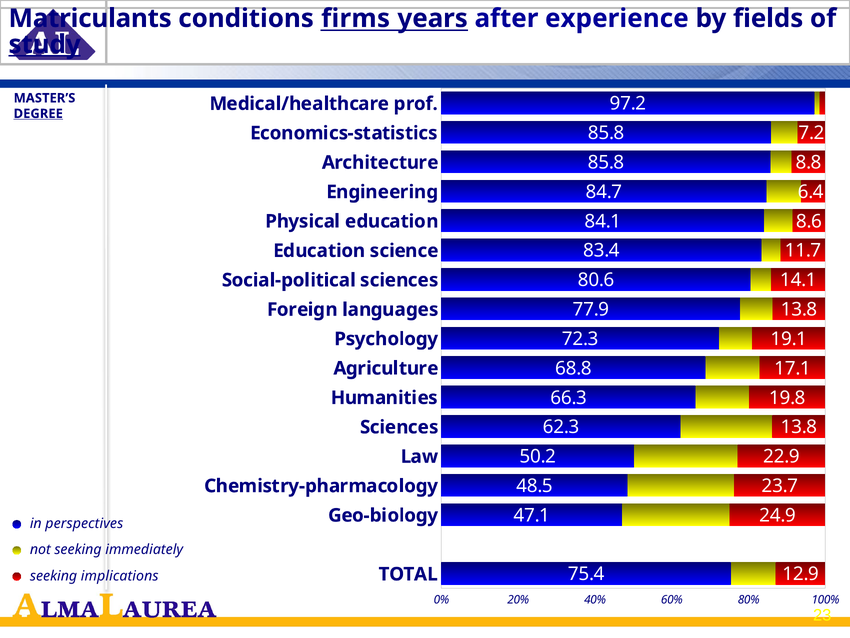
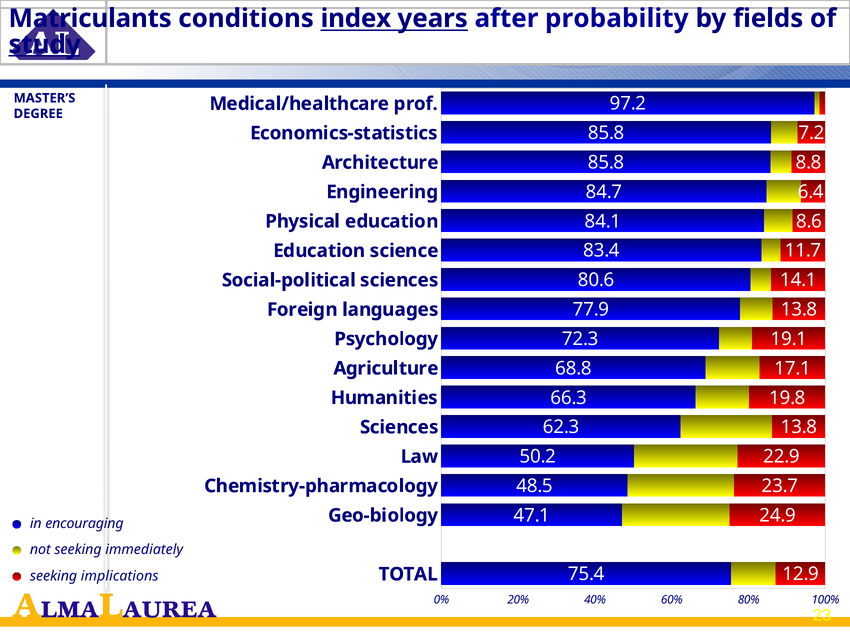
firms: firms -> index (356, 18)
experience: experience -> probability (617, 18)
DEGREE underline: present -> none (38, 114)
perspectives: perspectives -> encouraging (84, 523)
